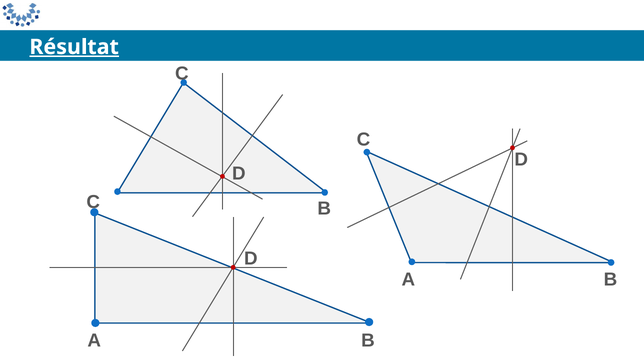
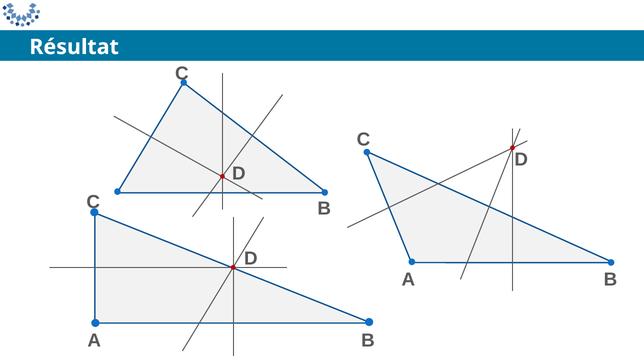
Résultat underline: present -> none (74, 47)
